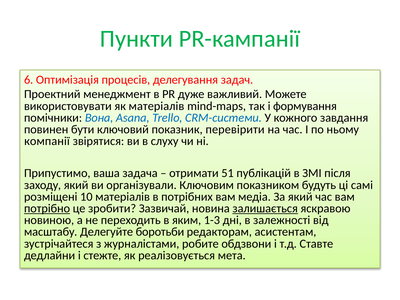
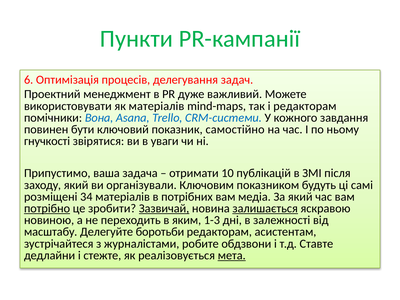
і формування: формування -> редакторам (305, 106)
перевірити: перевірити -> самостійно (235, 129)
компанії: компанії -> гнучкості (47, 141)
слуху: слуху -> уваги (165, 141)
51: 51 -> 10 (228, 173)
10: 10 -> 34 (86, 197)
Зазвичай underline: none -> present (164, 208)
мета underline: none -> present (232, 255)
